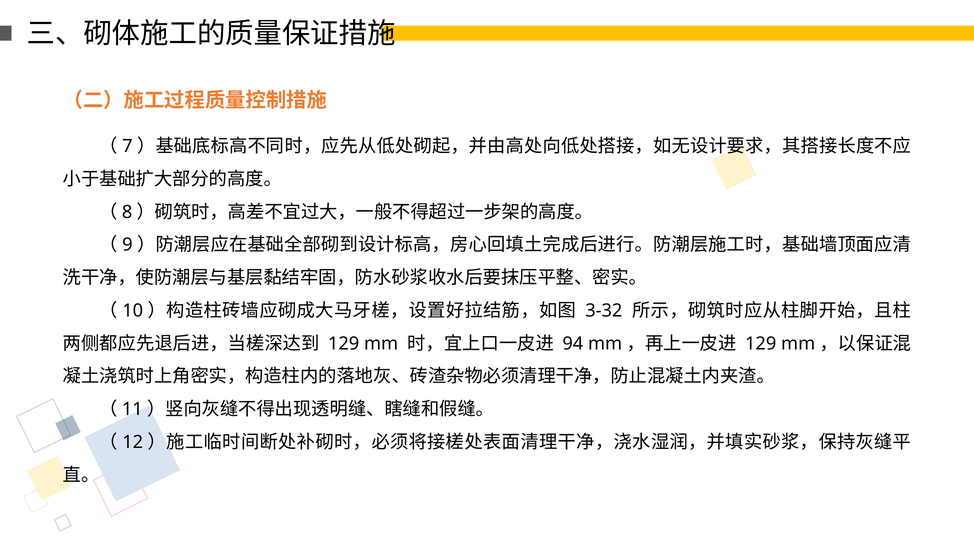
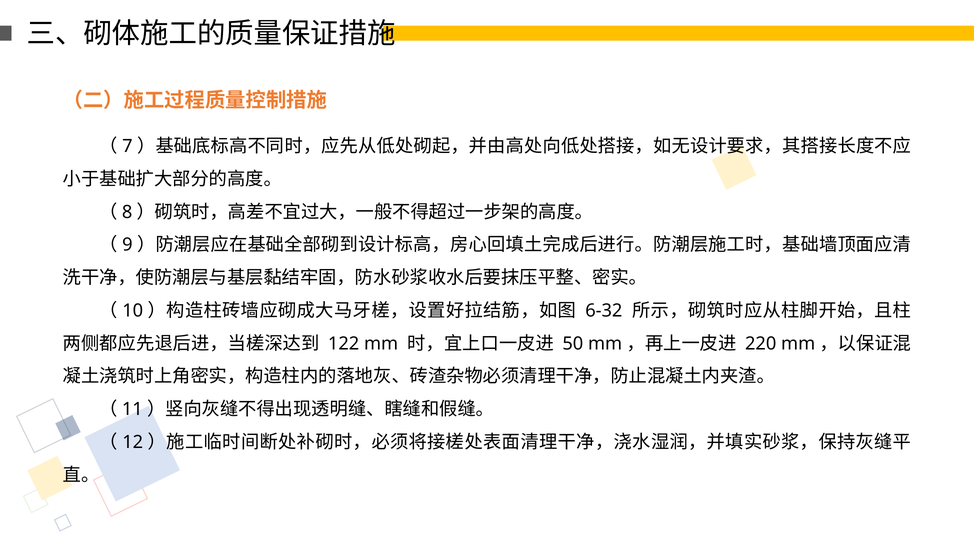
3-32: 3-32 -> 6-32 (604, 311)
129: 129 -> 122 (344, 343)
94: 94 -> 50 (573, 343)
129: 129 -> 220 (761, 343)
